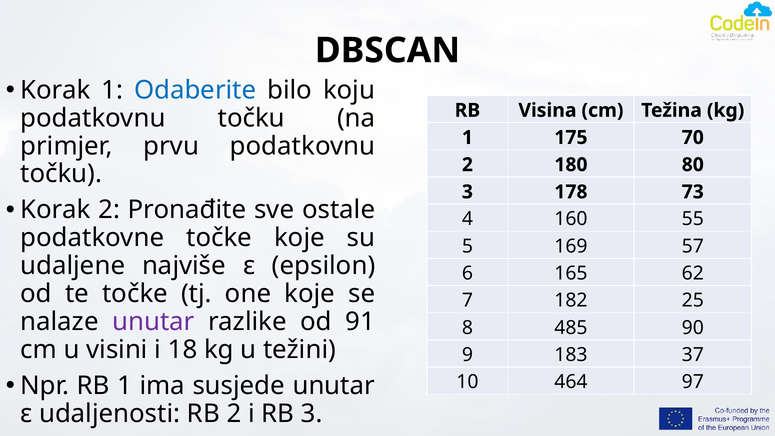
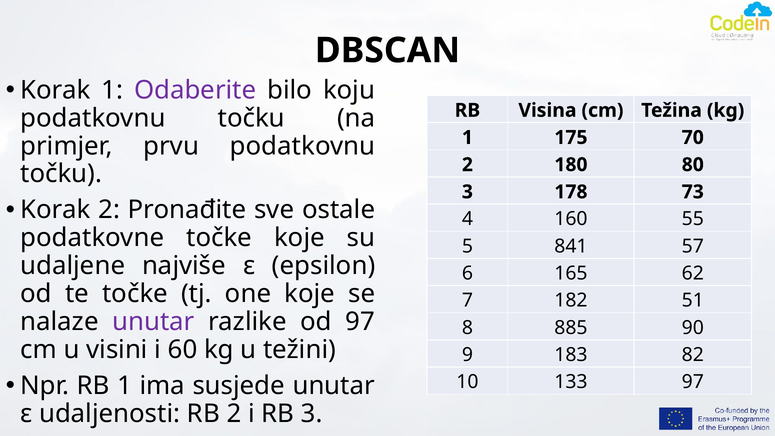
Odaberite colour: blue -> purple (195, 90)
169: 169 -> 841 (571, 246)
25: 25 -> 51 (693, 301)
od 91: 91 -> 97 (360, 322)
485: 485 -> 885 (571, 328)
18: 18 -> 60 (183, 350)
37: 37 -> 82 (693, 355)
464: 464 -> 133 (571, 382)
